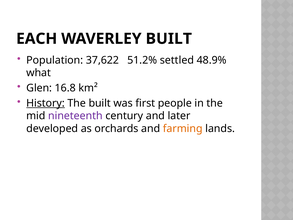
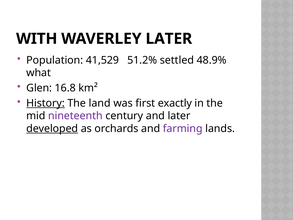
EACH: EACH -> WITH (37, 39)
WAVERLEY BUILT: BUILT -> LATER (169, 39)
37,622: 37,622 -> 41,529 (102, 60)
The built: built -> land (100, 103)
people: people -> exactly (175, 103)
developed underline: none -> present (52, 128)
farming colour: orange -> purple (183, 128)
